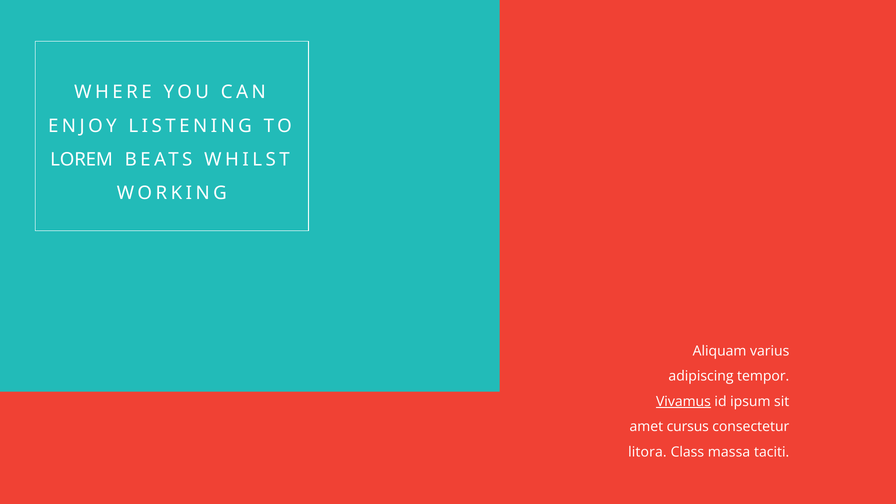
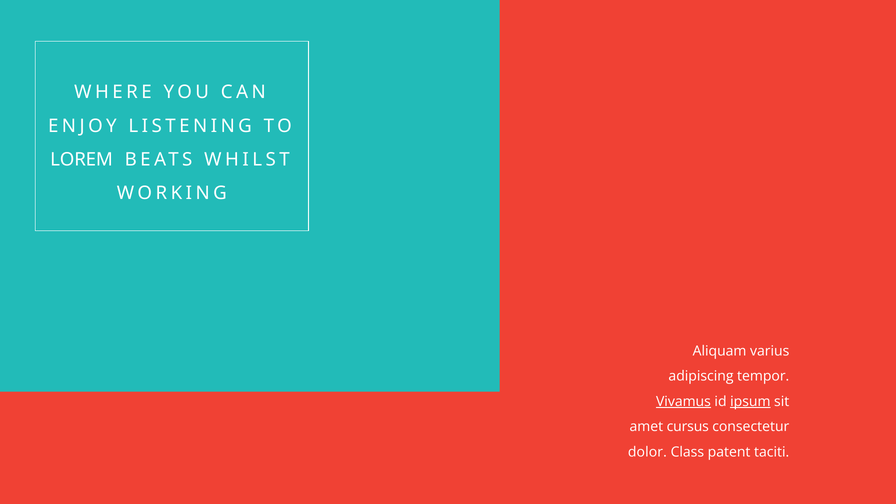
ipsum underline: none -> present (750, 402)
litora: litora -> dolor (647, 452)
massa: massa -> patent (729, 452)
